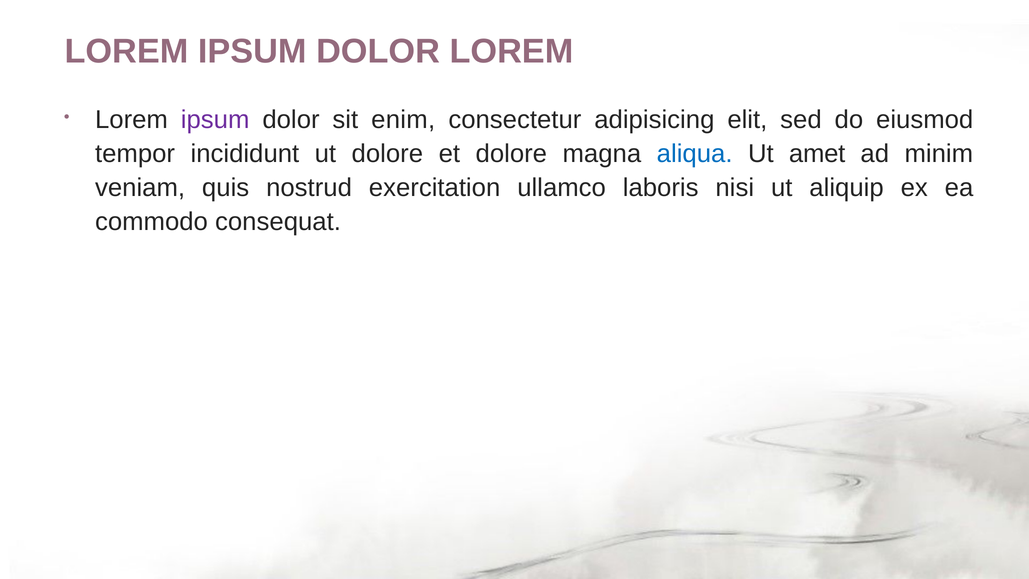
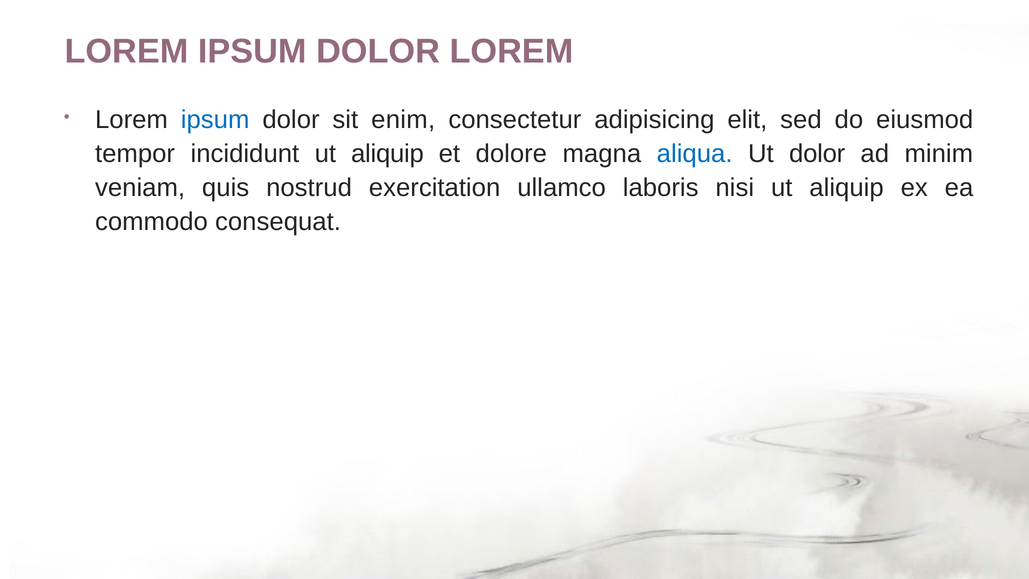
ipsum colour: purple -> blue (215, 120)
incididunt ut dolore: dolore -> aliquip (387, 154)
Ut amet: amet -> dolor (817, 154)
